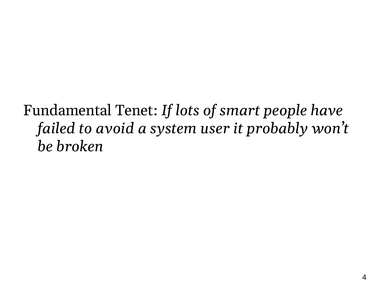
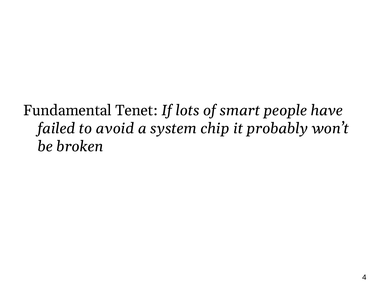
user: user -> chip (215, 128)
